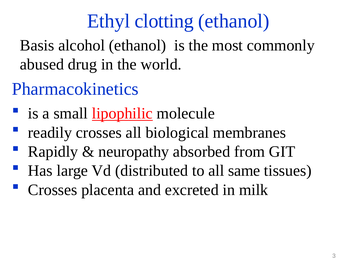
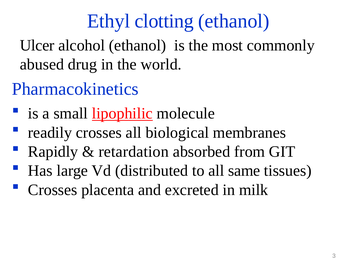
Basis: Basis -> Ulcer (37, 45)
neuropathy: neuropathy -> retardation (134, 151)
